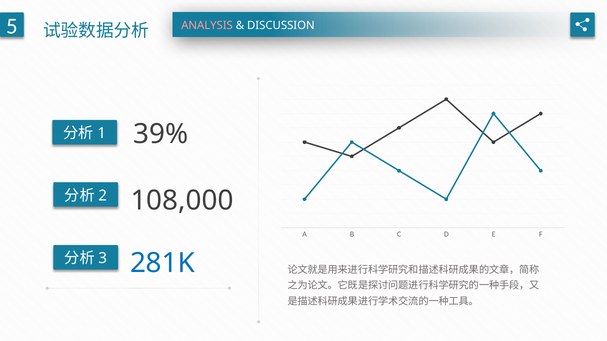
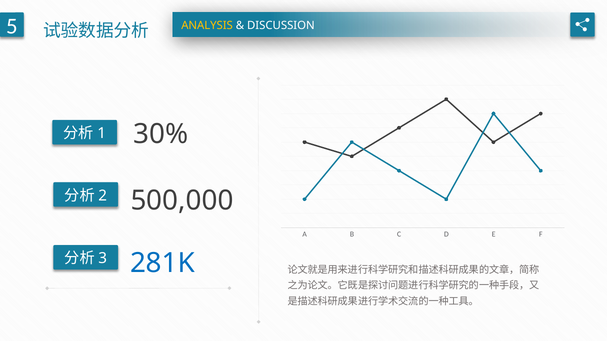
ANALYSIS colour: pink -> yellow (207, 25)
39%: 39% -> 30% (161, 134)
108,000: 108,000 -> 500,000 (182, 201)
